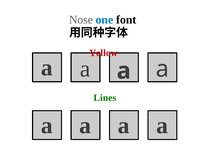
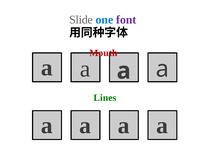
Nose: Nose -> Slide (81, 20)
font colour: black -> purple (126, 20)
Yellow: Yellow -> Mouth (103, 53)
